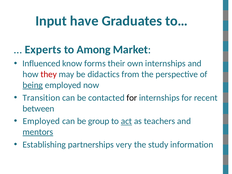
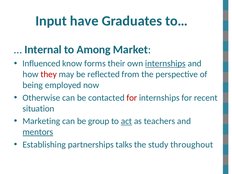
Experts: Experts -> Internal (43, 50)
internships underline: none -> present (165, 64)
didactics: didactics -> reflected (104, 74)
being underline: present -> none (33, 85)
Transition: Transition -> Otherwise (41, 98)
for colour: black -> red (132, 98)
between: between -> situation (38, 109)
Employed: Employed -> Marketing (41, 121)
very: very -> talks (124, 145)
information: information -> throughout (192, 145)
